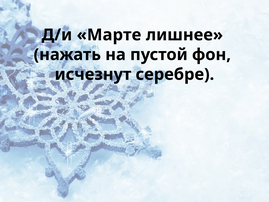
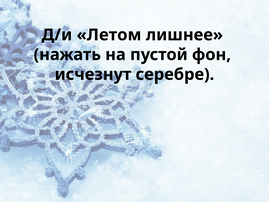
Марте: Марте -> Летом (109, 35)
